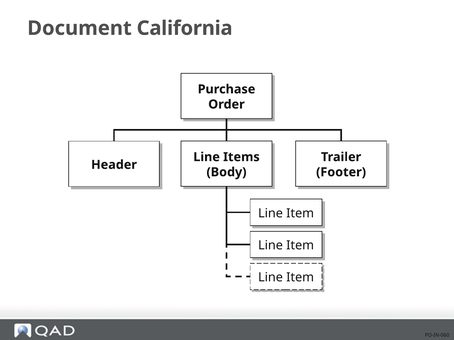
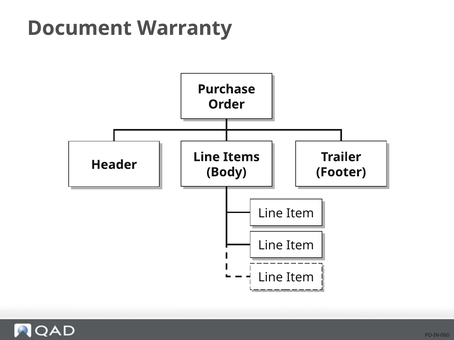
California: California -> Warranty (185, 28)
